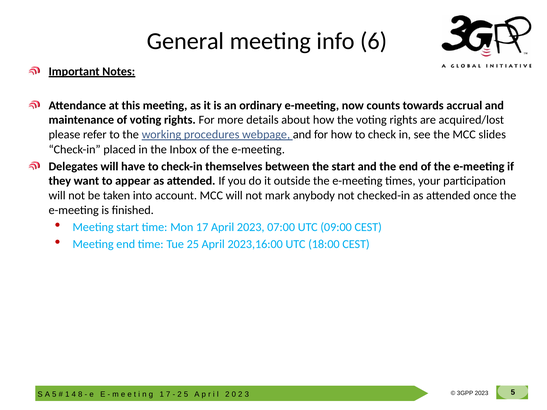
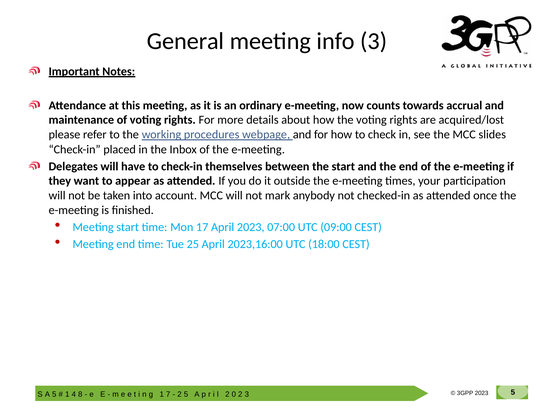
info 6: 6 -> 3 (374, 41)
